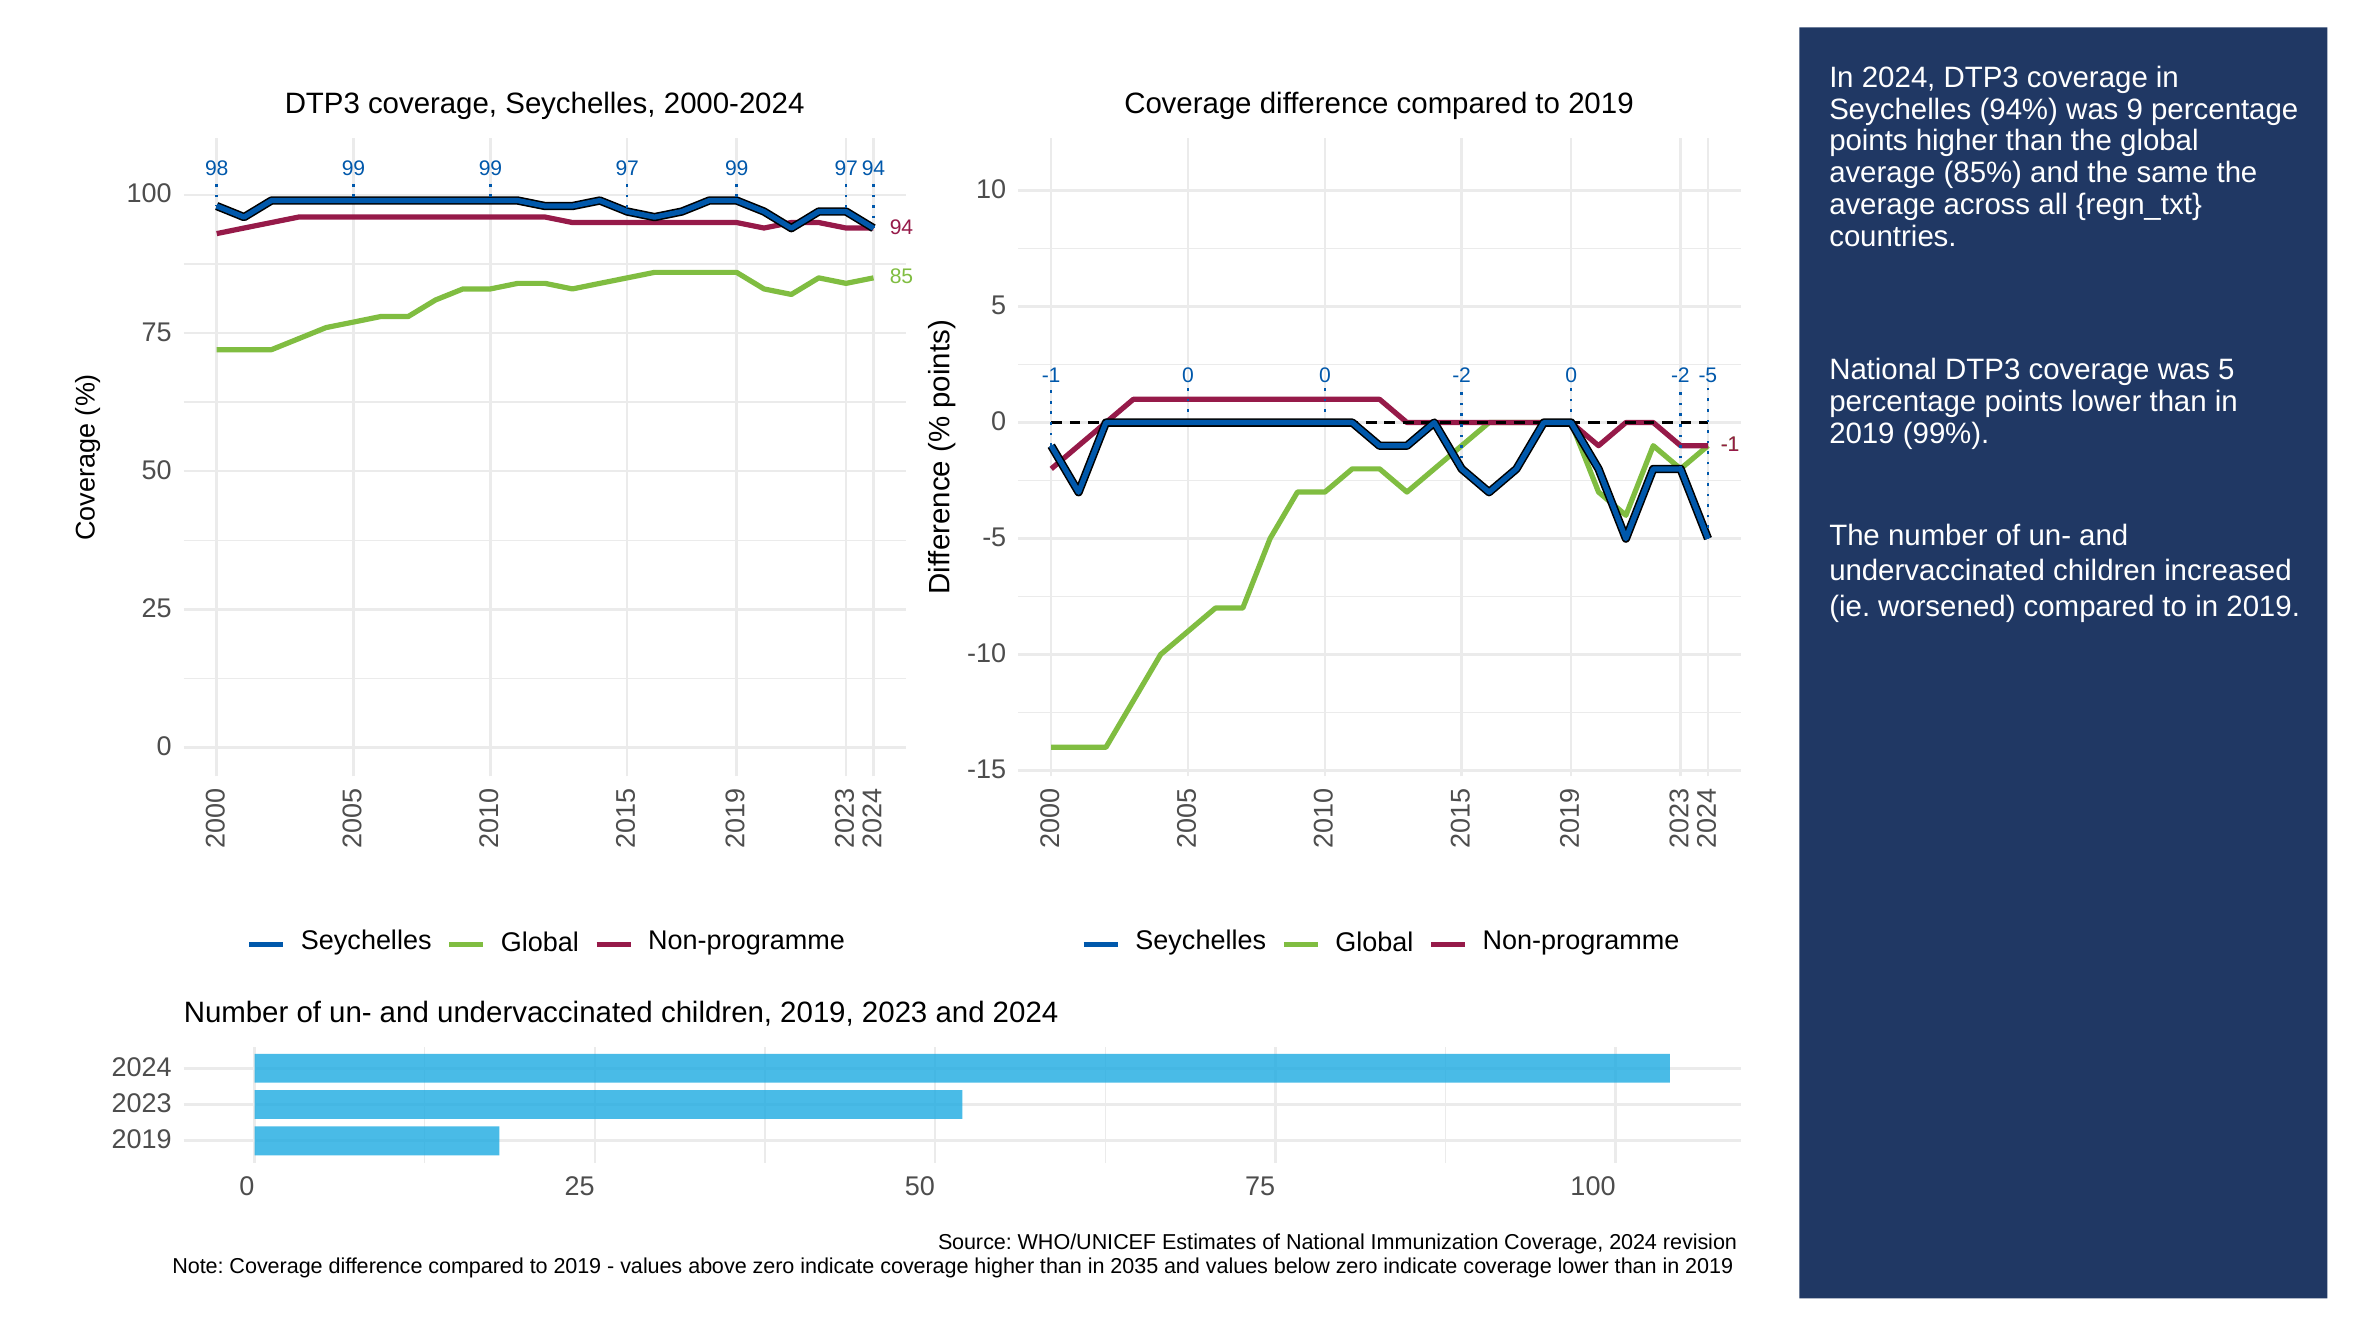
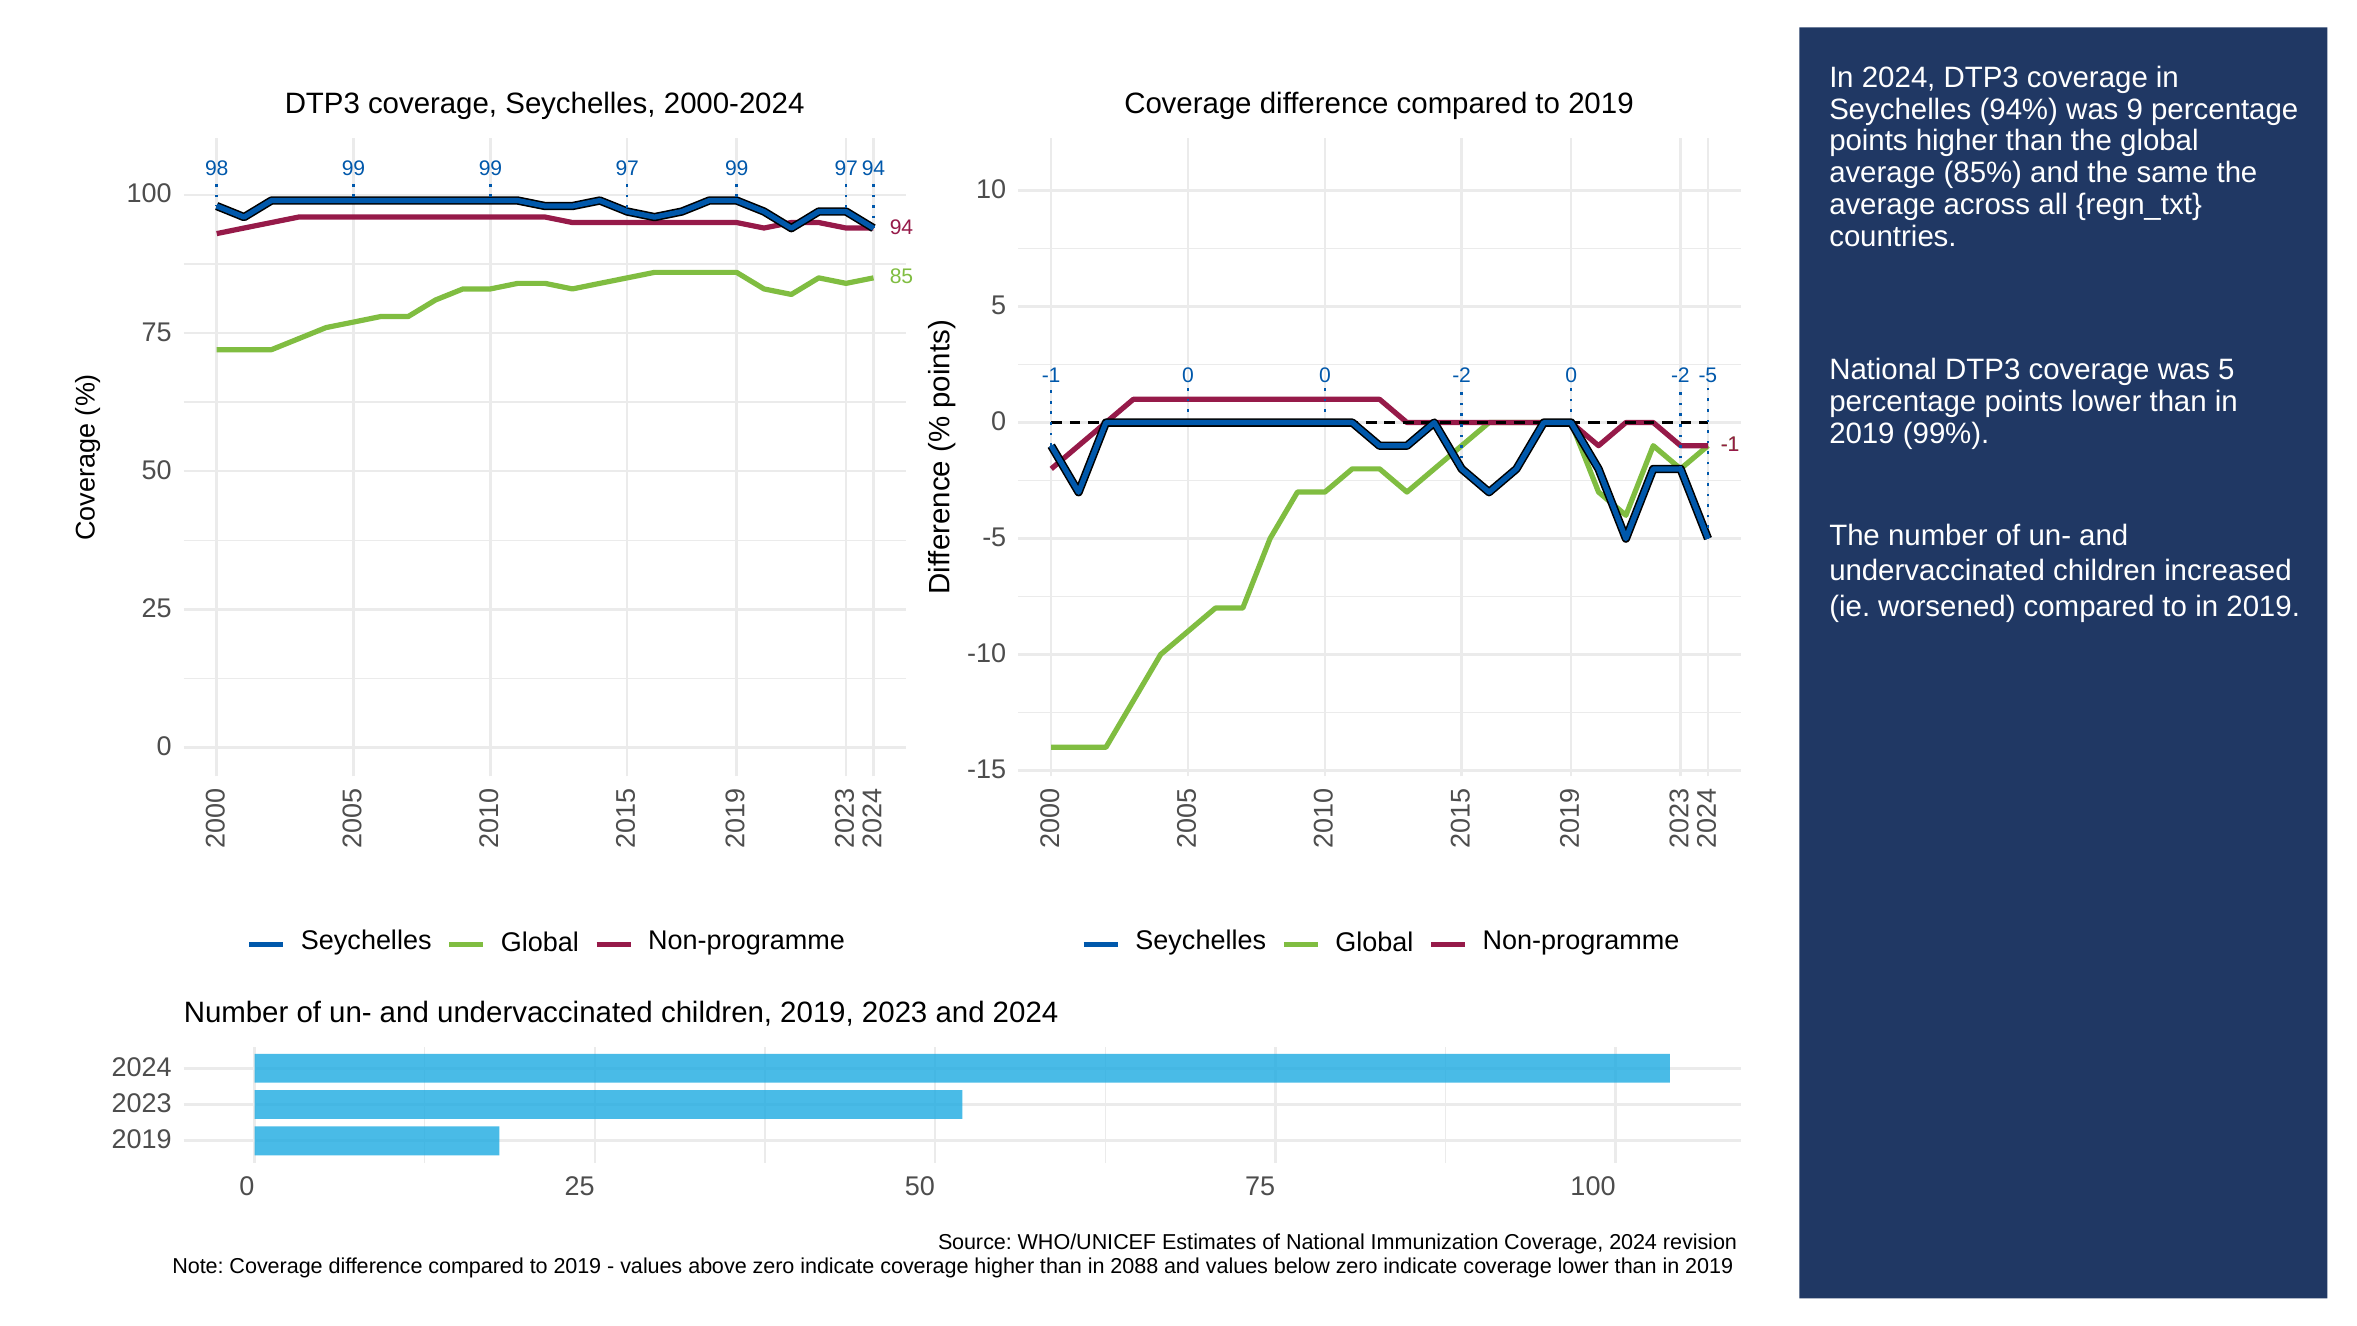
2035: 2035 -> 2088 (1134, 1266)
